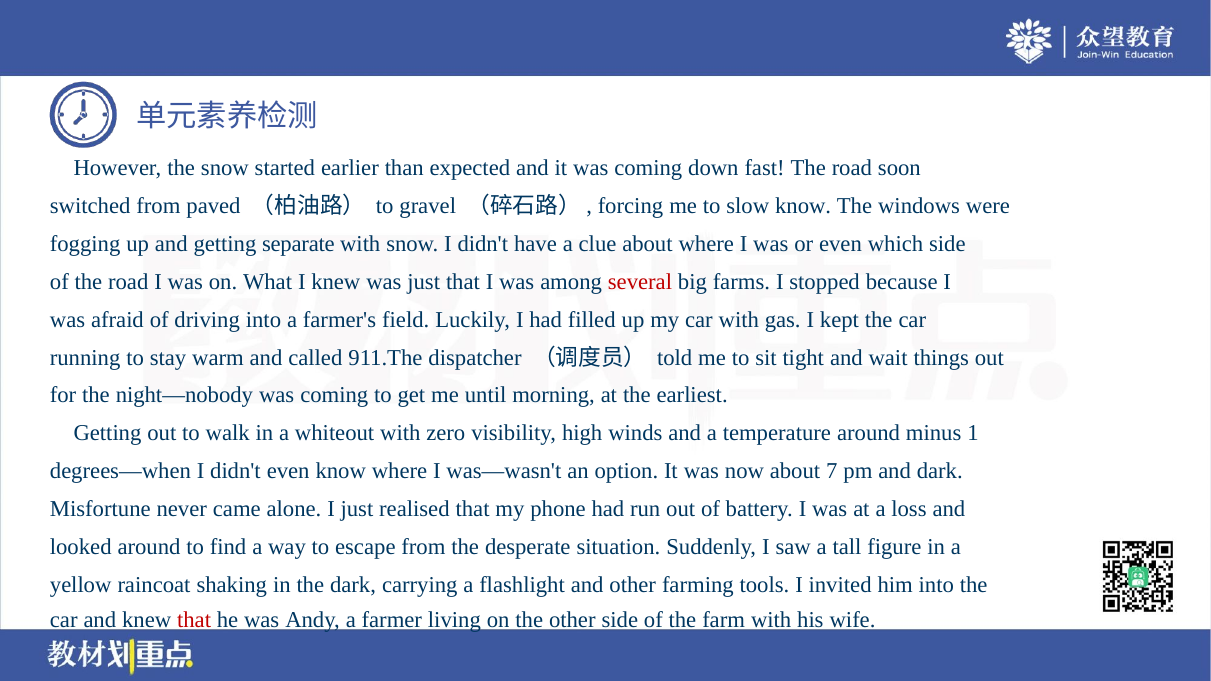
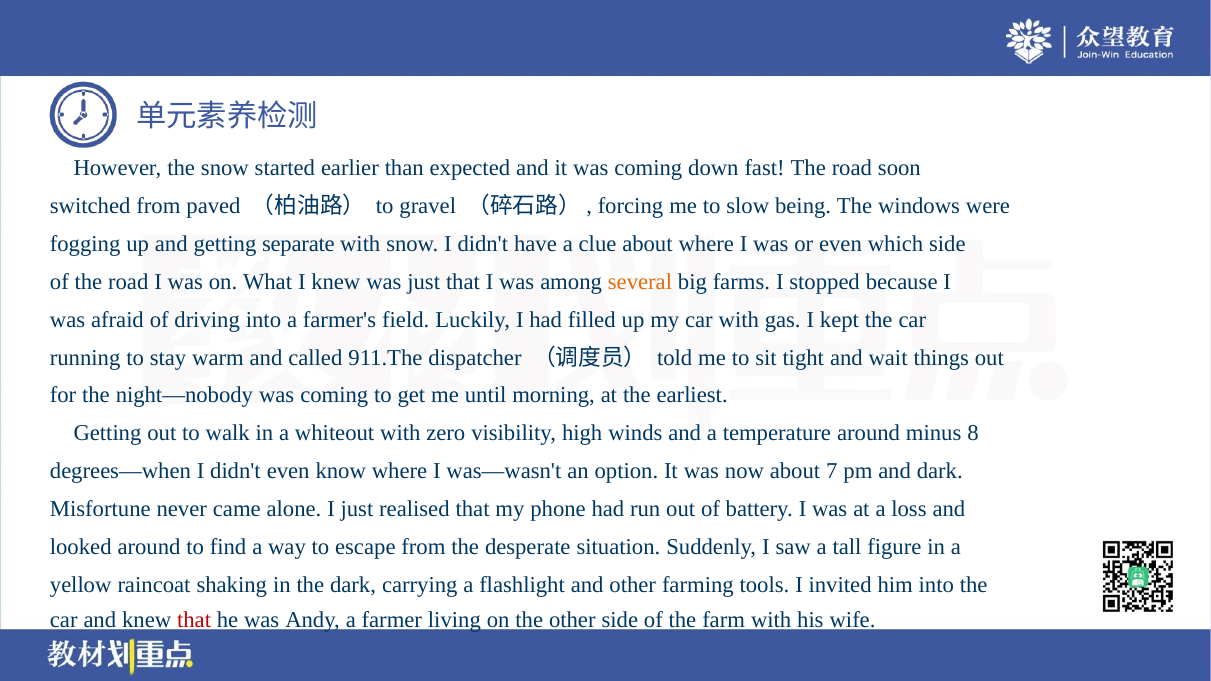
slow know: know -> being (803, 206)
several colour: red -> orange (640, 282)
1: 1 -> 8 (973, 433)
